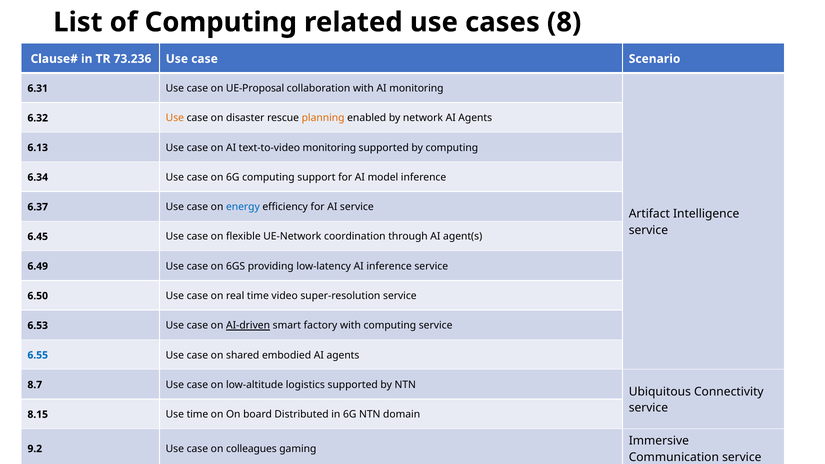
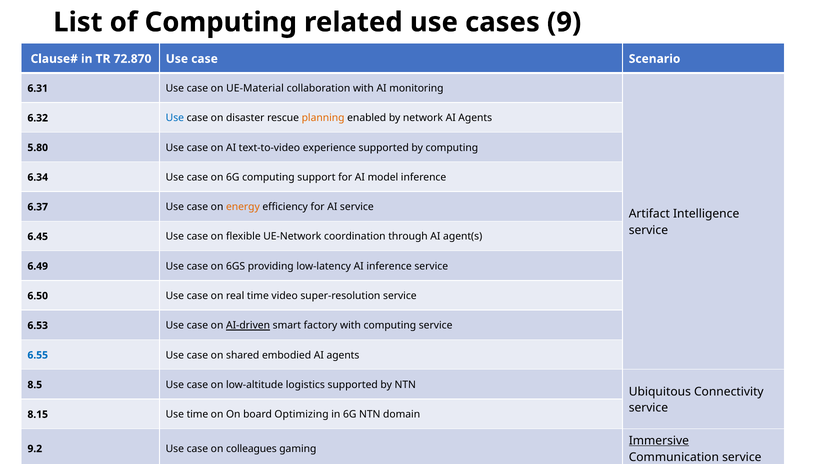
8: 8 -> 9 (564, 22)
73.236: 73.236 -> 72.870 (133, 59)
UE-Proposal: UE-Proposal -> UE-Material (255, 88)
Use colour: orange -> blue (175, 118)
6.13: 6.13 -> 5.80 (38, 148)
text-to-video monitoring: monitoring -> experience (329, 148)
energy colour: blue -> orange (243, 207)
8.7: 8.7 -> 8.5 (35, 385)
Distributed: Distributed -> Optimizing (302, 414)
Immersive underline: none -> present (659, 441)
